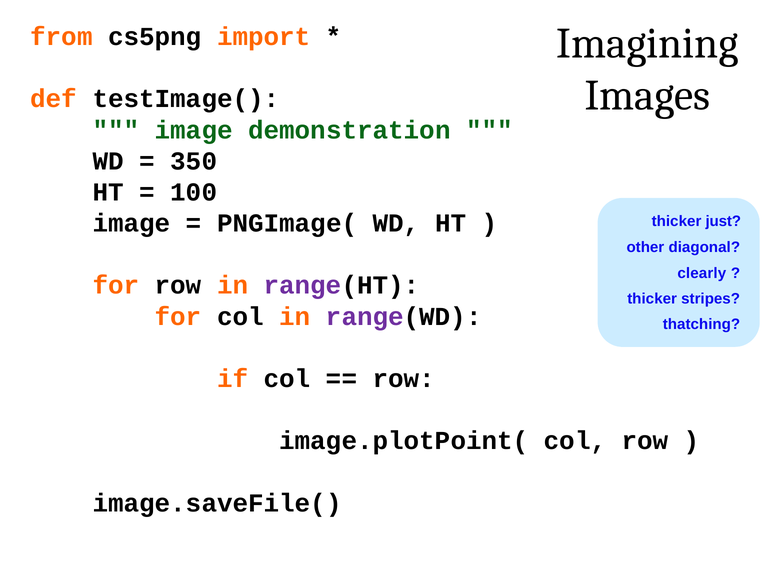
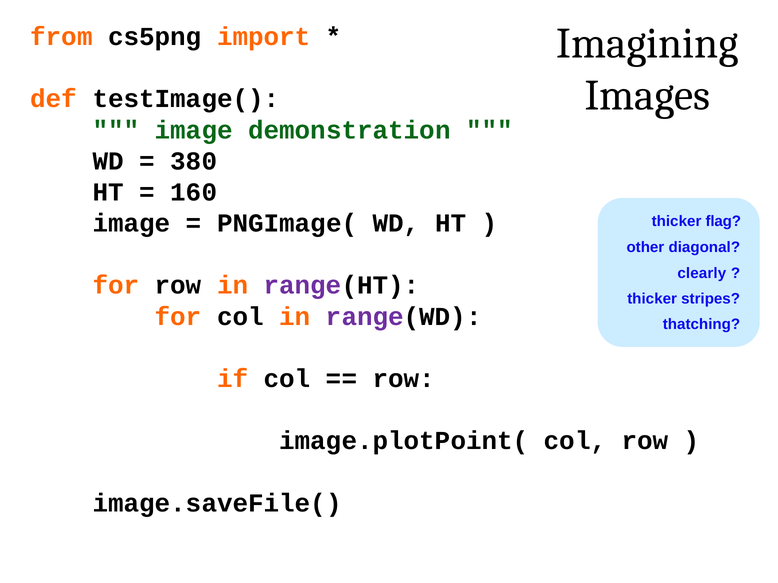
350: 350 -> 380 (194, 161)
100: 100 -> 160 (194, 192)
just: just -> flag (723, 221)
